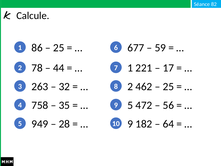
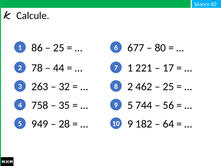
59: 59 -> 80 (160, 48)
472: 472 -> 744 (144, 105)
